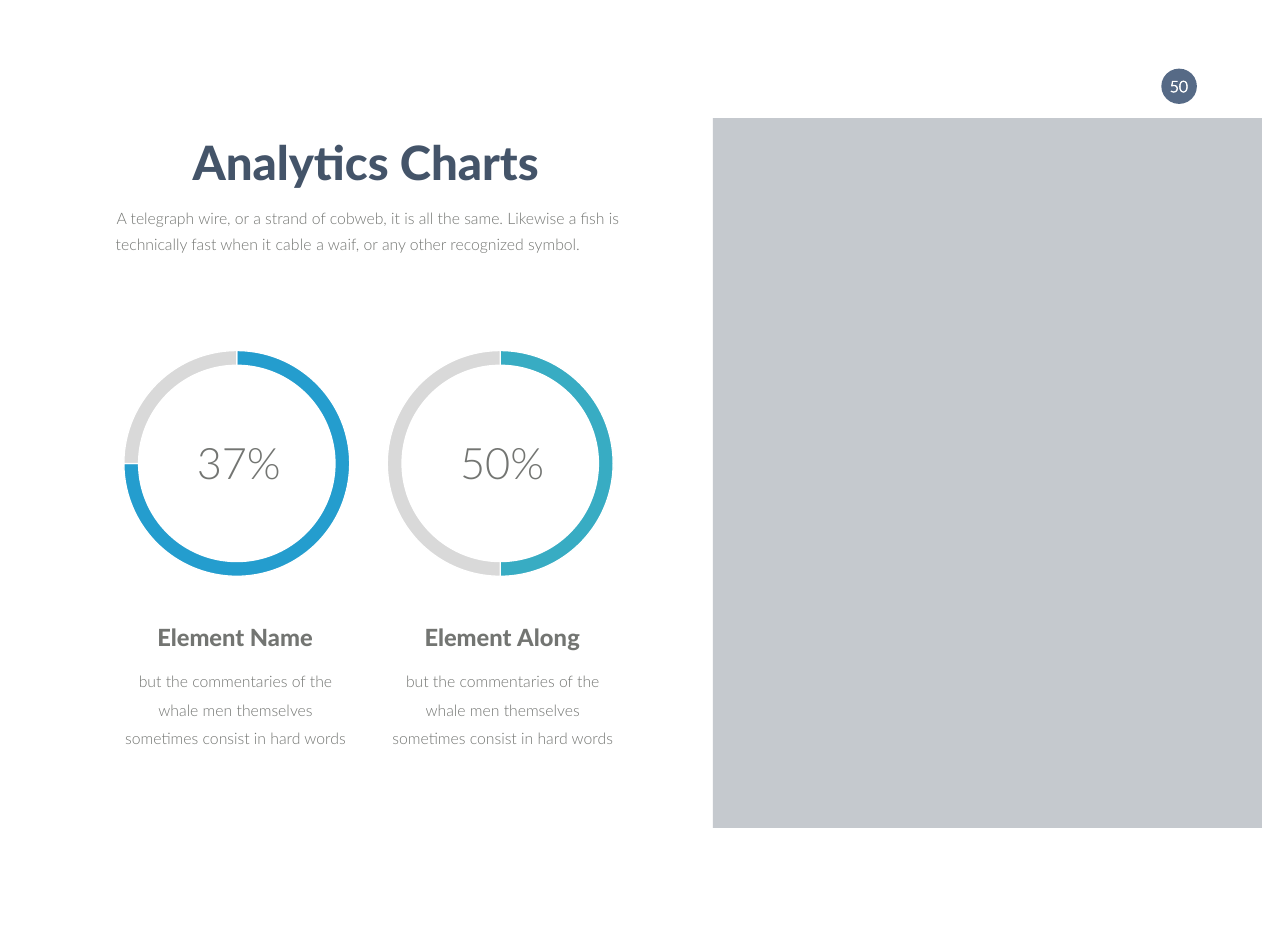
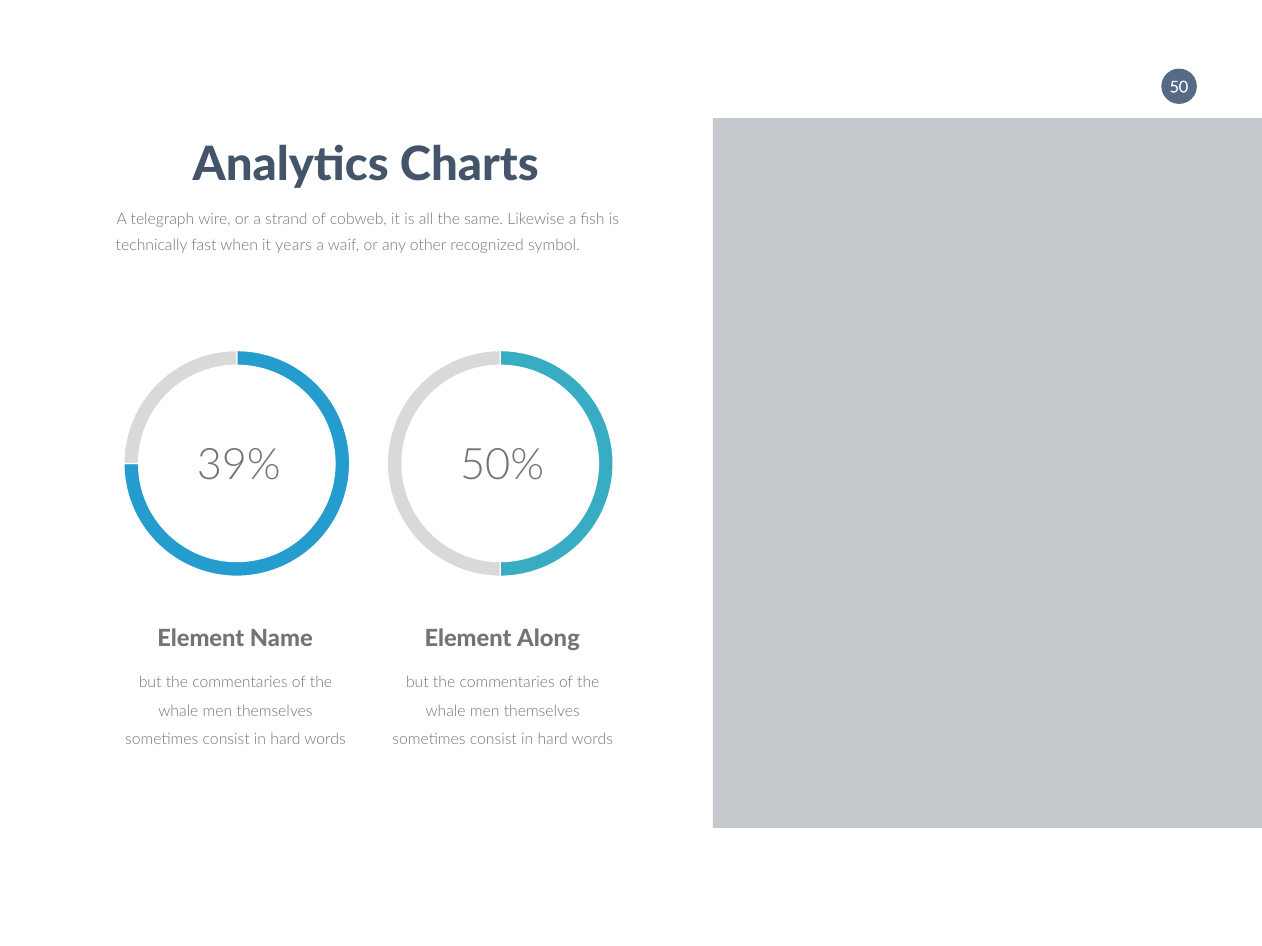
cable: cable -> years (294, 246)
37%: 37% -> 39% (239, 465)
